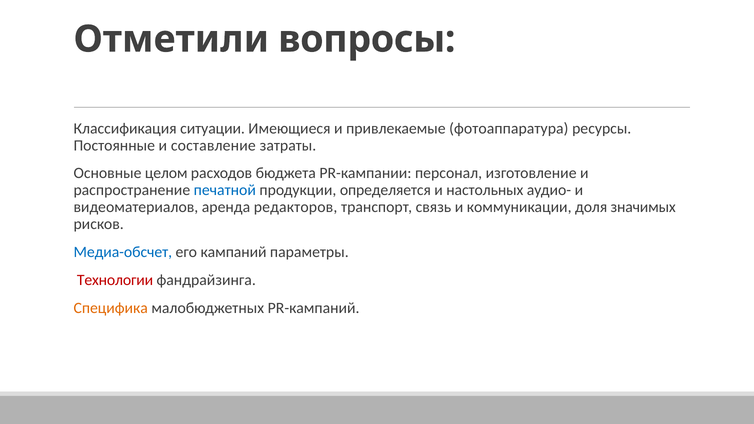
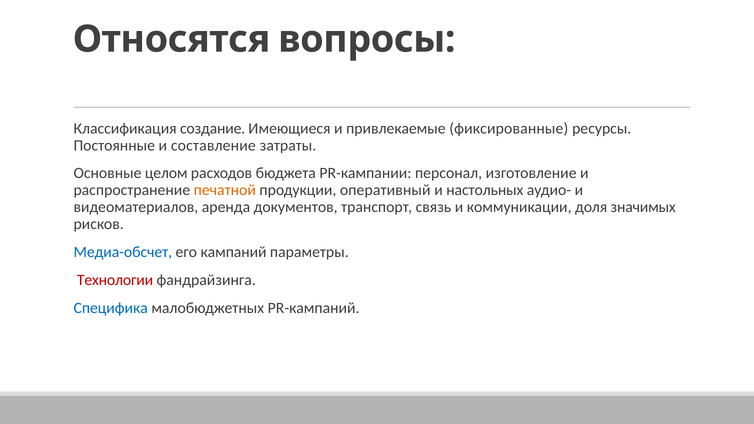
Отметили: Отметили -> Относятся (172, 39)
ситуации: ситуации -> создание (213, 128)
фотоаппаратура: фотоаппаратура -> фиксированные (509, 128)
печатной colour: blue -> orange (225, 190)
определяется: определяется -> оперативный (385, 190)
редакторов: редакторов -> документов (296, 207)
Специфика colour: orange -> blue (111, 308)
